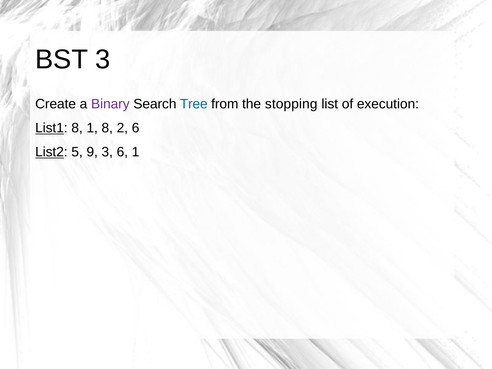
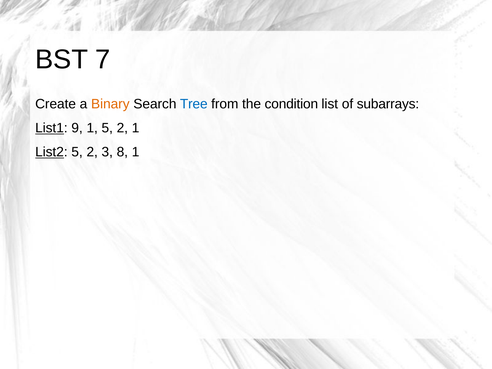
BST 3: 3 -> 7 (103, 59)
Binary colour: purple -> orange (110, 104)
stopping: stopping -> condition (291, 104)
execution: execution -> subarrays (388, 104)
List1 8: 8 -> 9 (77, 128)
1 8: 8 -> 5 (107, 128)
2 6: 6 -> 1 (136, 128)
List2 5 9: 9 -> 2 (92, 152)
3 6: 6 -> 8 (122, 152)
